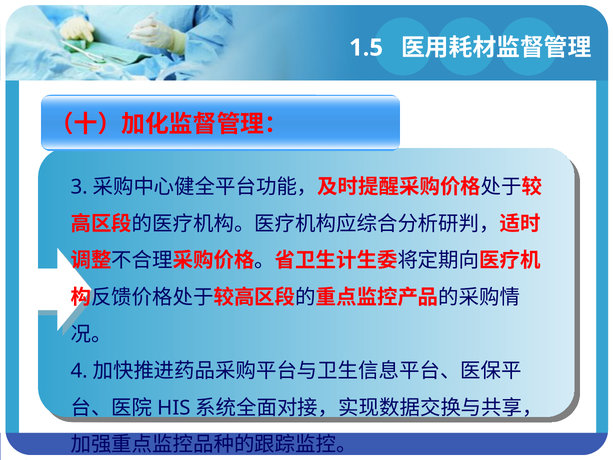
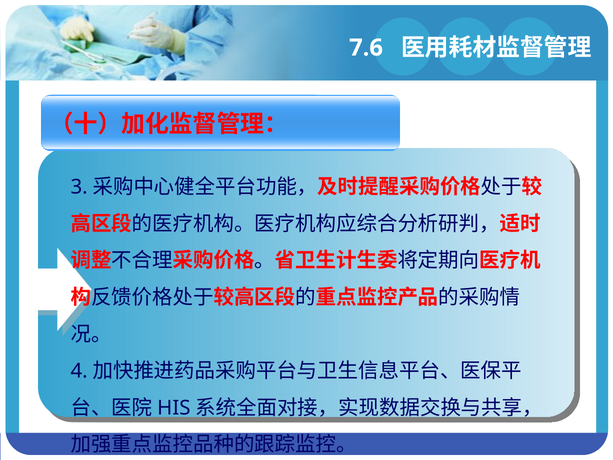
1.5: 1.5 -> 7.6 (366, 48)
